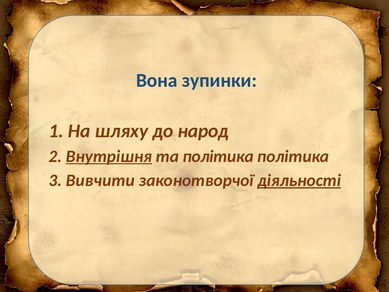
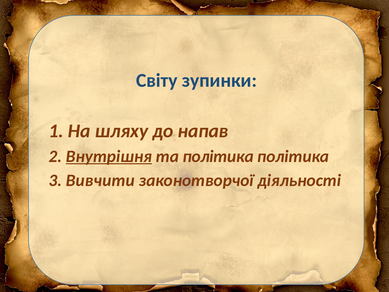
Вона: Вона -> Світу (157, 80)
народ: народ -> напав (203, 131)
діяльності underline: present -> none (299, 180)
